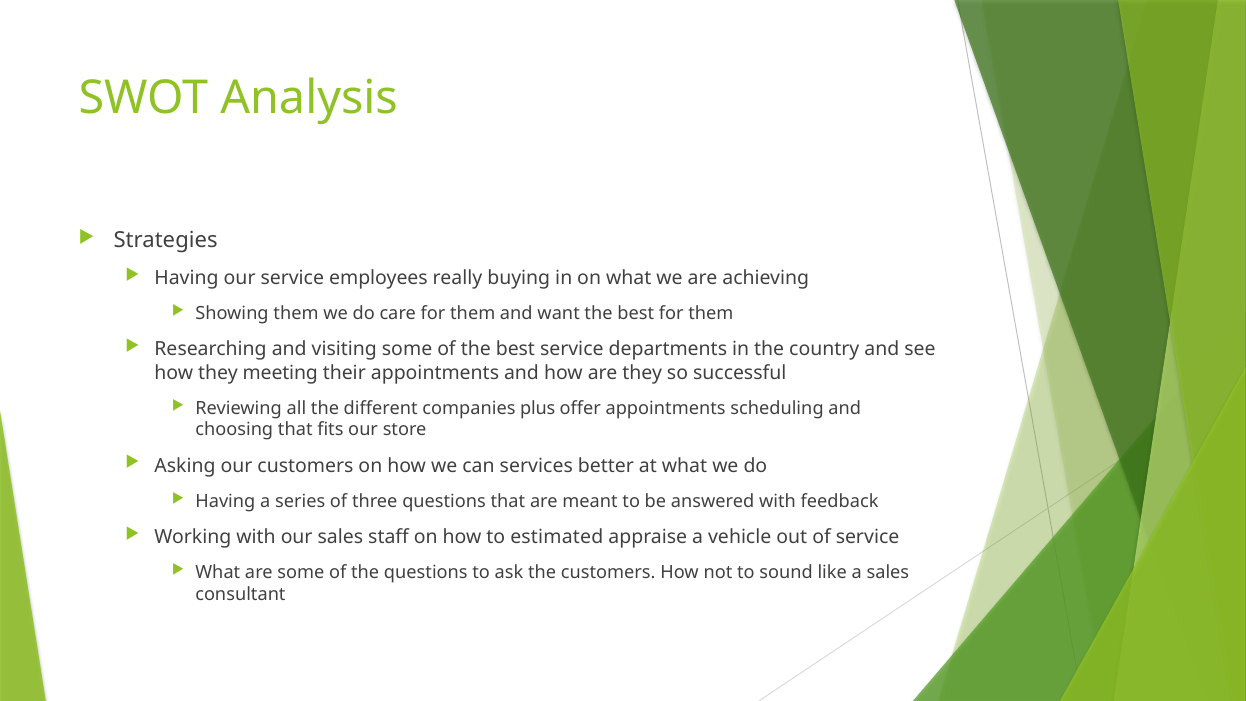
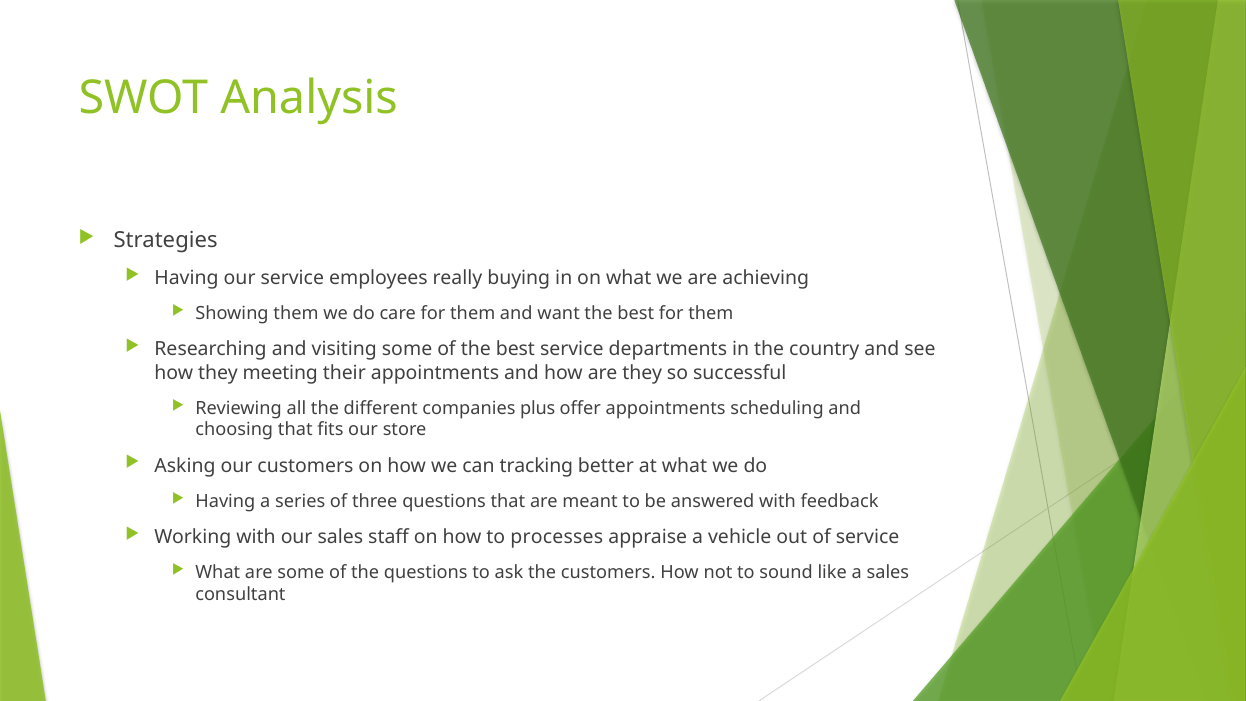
services: services -> tracking (536, 465)
estimated: estimated -> processes (557, 537)
